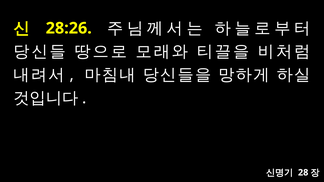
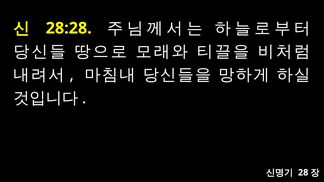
28:26: 28:26 -> 28:28 (69, 28)
